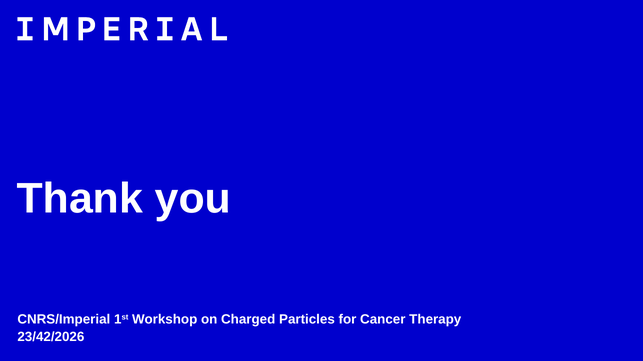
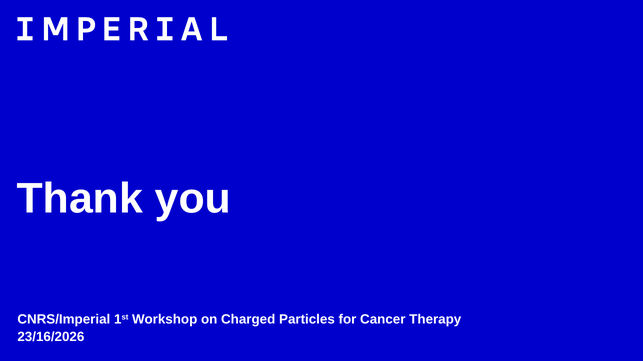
23/42/2026: 23/42/2026 -> 23/16/2026 (51, 337)
